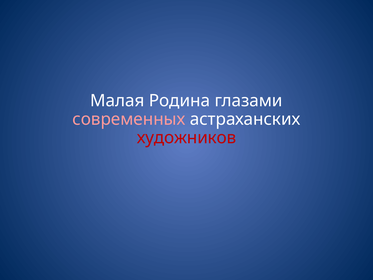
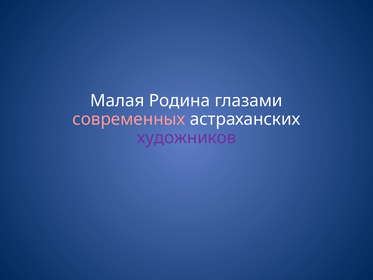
художников colour: red -> purple (187, 138)
